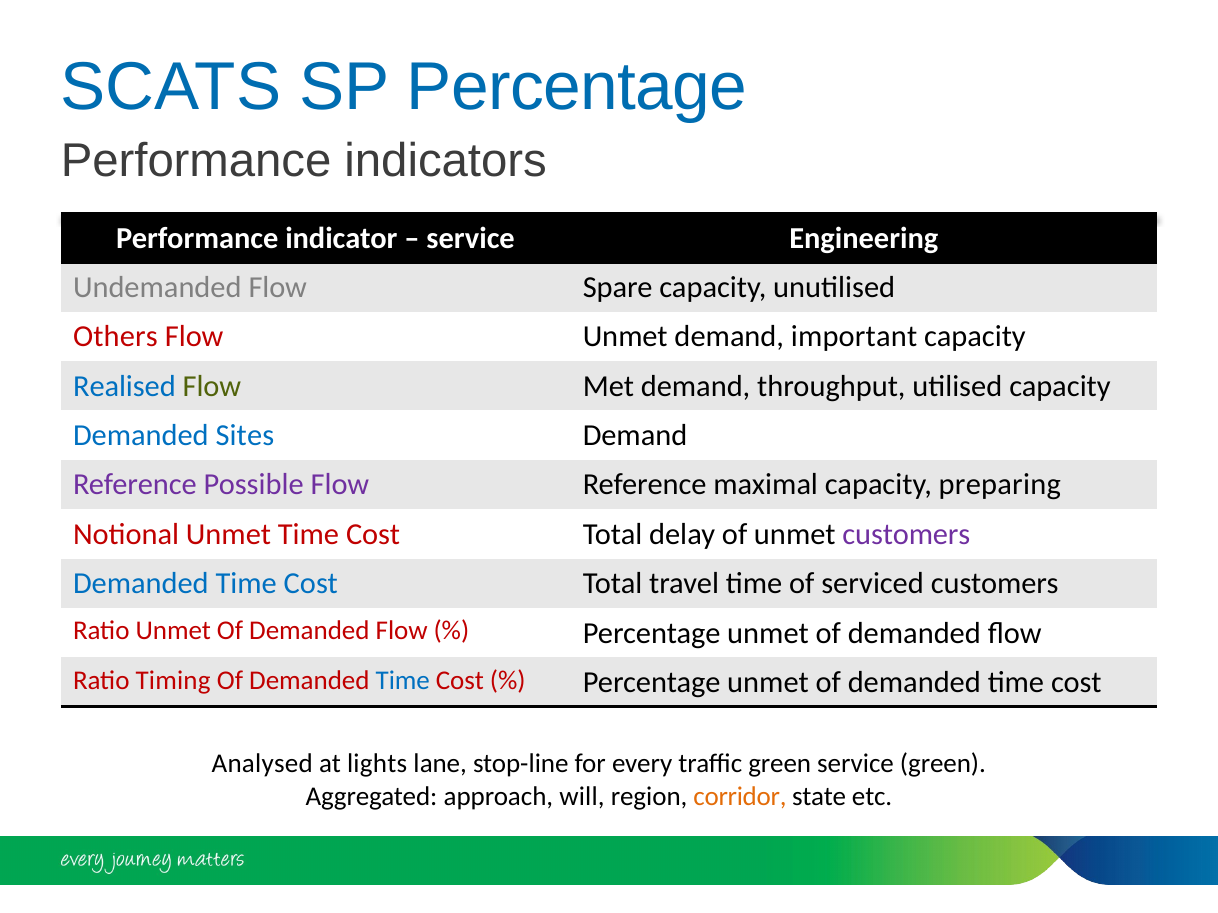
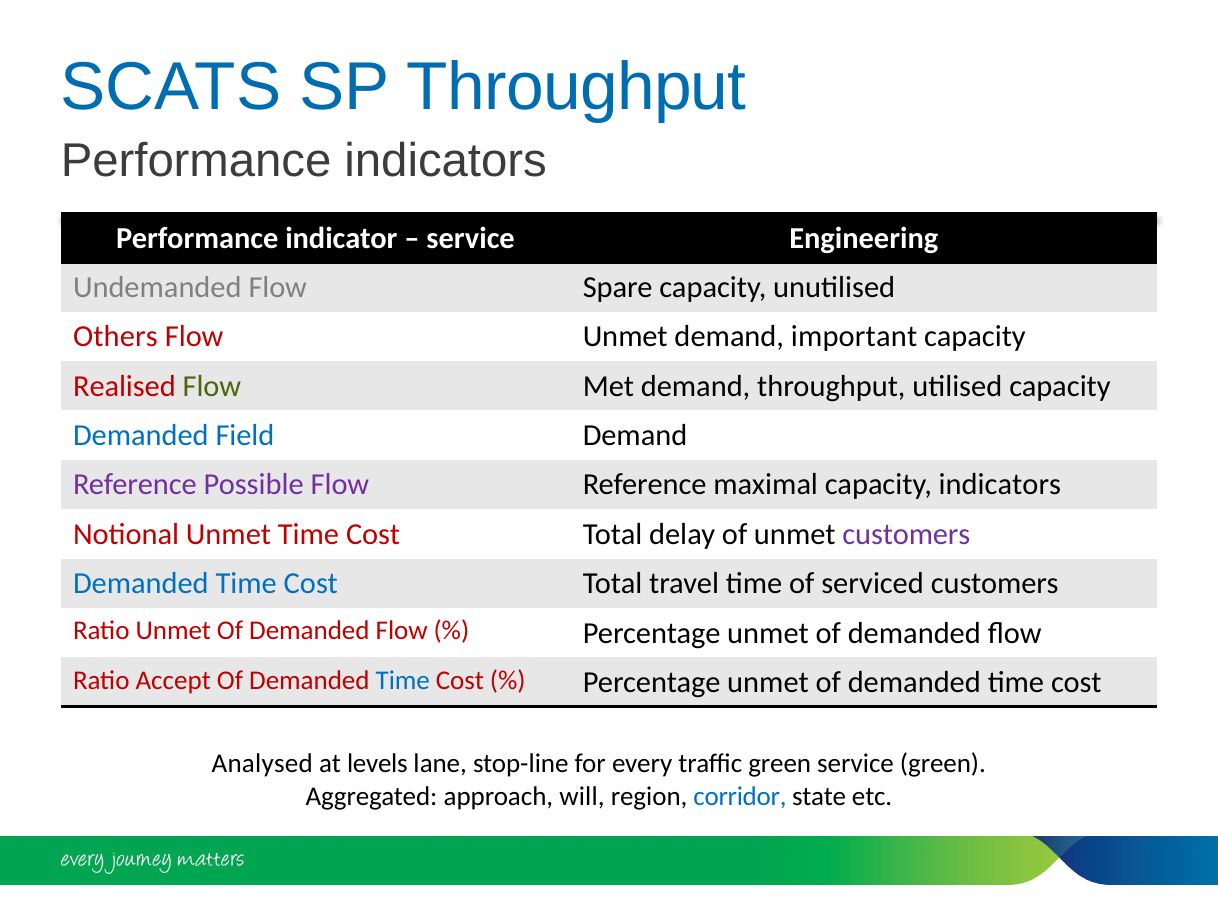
SP Percentage: Percentage -> Throughput (577, 88)
Realised colour: blue -> red (124, 386)
Sites: Sites -> Field (245, 436)
capacity preparing: preparing -> indicators (1000, 485)
Timing: Timing -> Accept (173, 681)
lights: lights -> levels (377, 764)
corridor colour: orange -> blue (740, 797)
